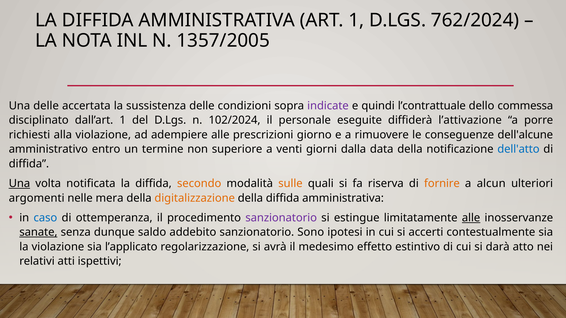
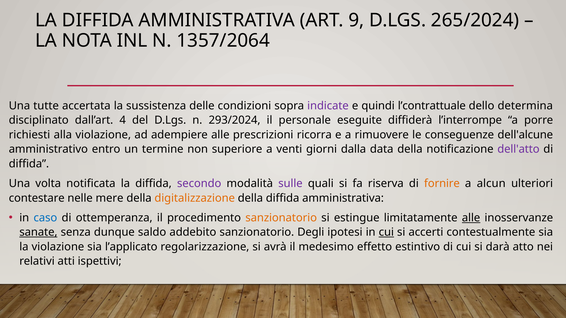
ART 1: 1 -> 9 (356, 20)
762/2024: 762/2024 -> 265/2024 (475, 20)
1357/2005: 1357/2005 -> 1357/2064 (223, 41)
Una delle: delle -> tutte (46, 106)
commessa: commessa -> determina (525, 106)
dall’art 1: 1 -> 4 (123, 120)
102/2024: 102/2024 -> 293/2024 (235, 120)
l’attivazione: l’attivazione -> l’interrompe (470, 120)
giorno: giorno -> ricorra (314, 135)
dell'atto colour: blue -> purple (518, 149)
Una underline: present -> none (19, 184)
secondo colour: orange -> purple (199, 184)
sulle colour: orange -> purple (290, 184)
argomenti: argomenti -> contestare (37, 198)
mera: mera -> mere (110, 198)
sanzionatorio colour: purple -> orange (281, 218)
Sono: Sono -> Degli (311, 233)
cui underline: none -> present (386, 233)
